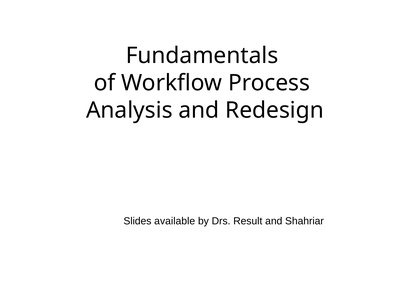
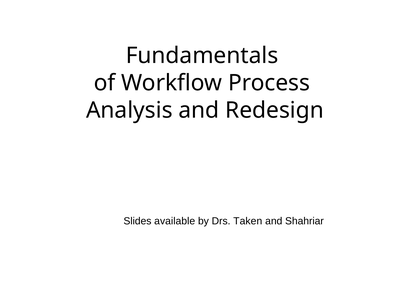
Result: Result -> Taken (248, 221)
